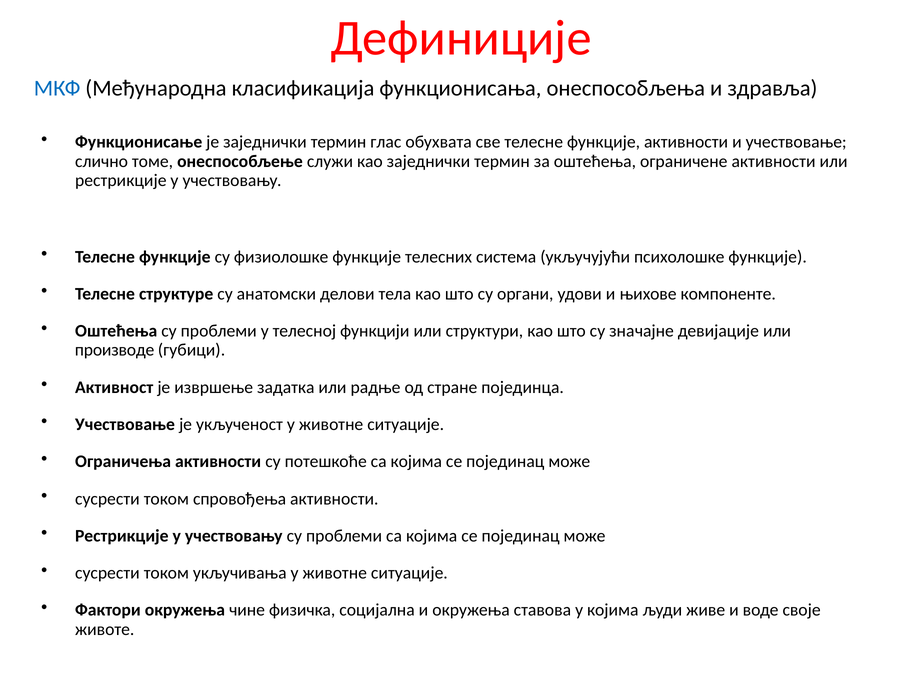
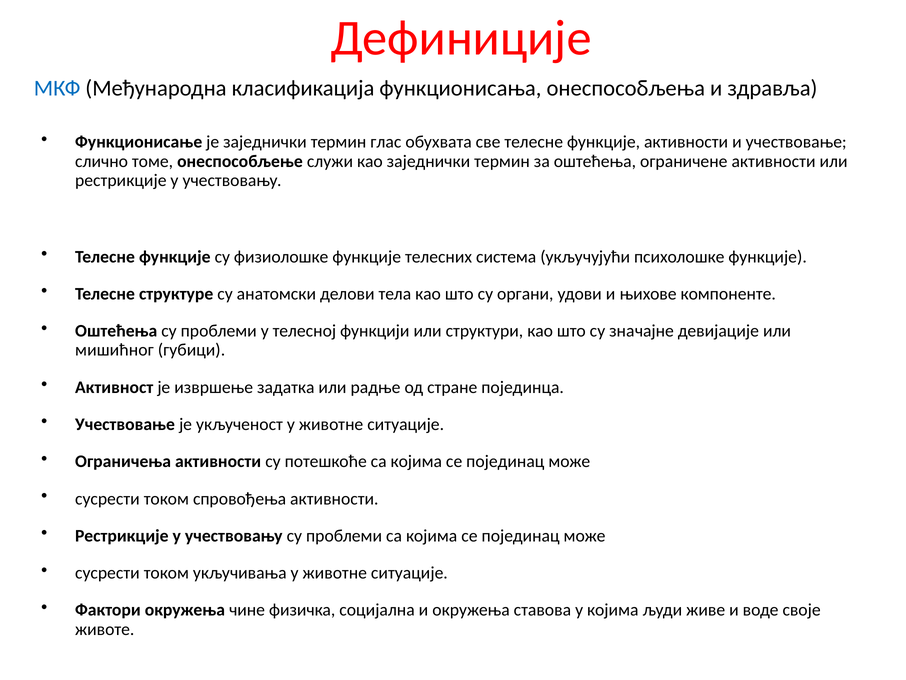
производе: производе -> мишићног (114, 350)
